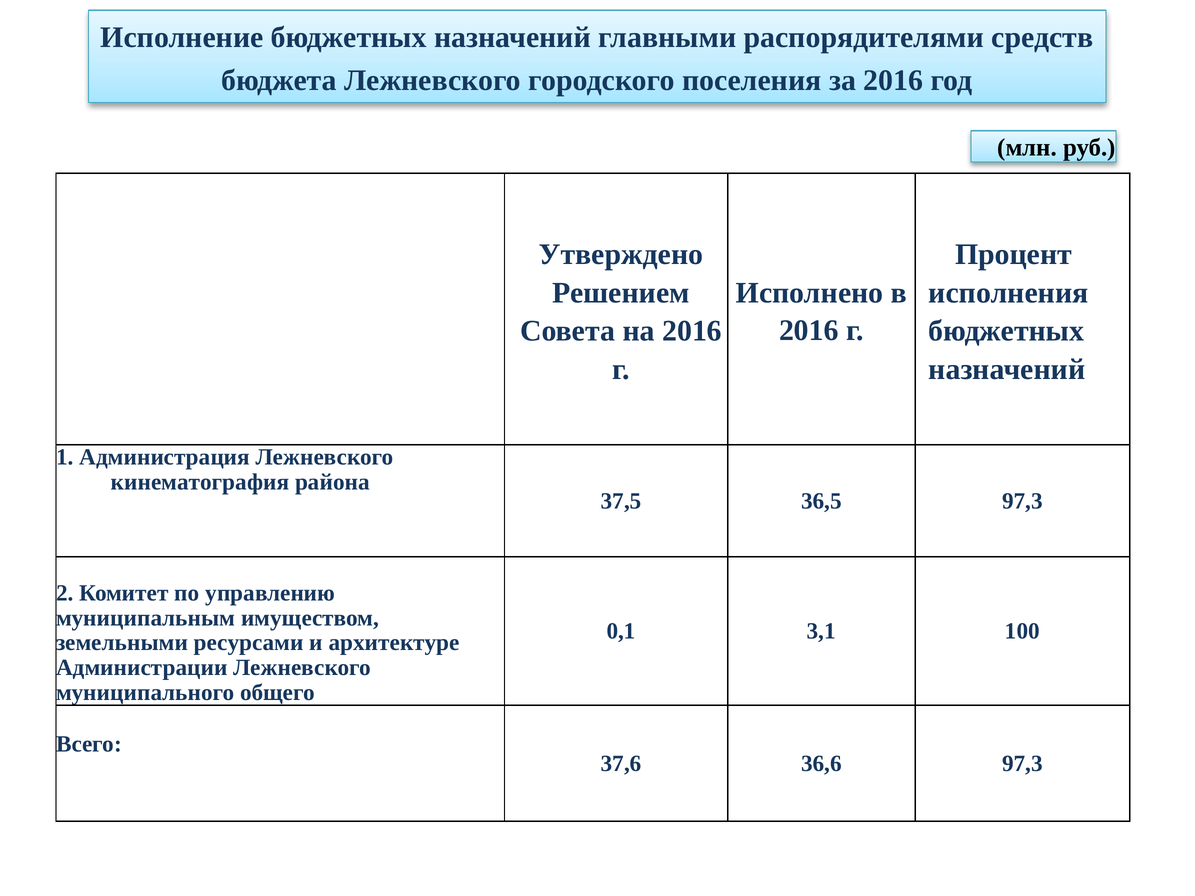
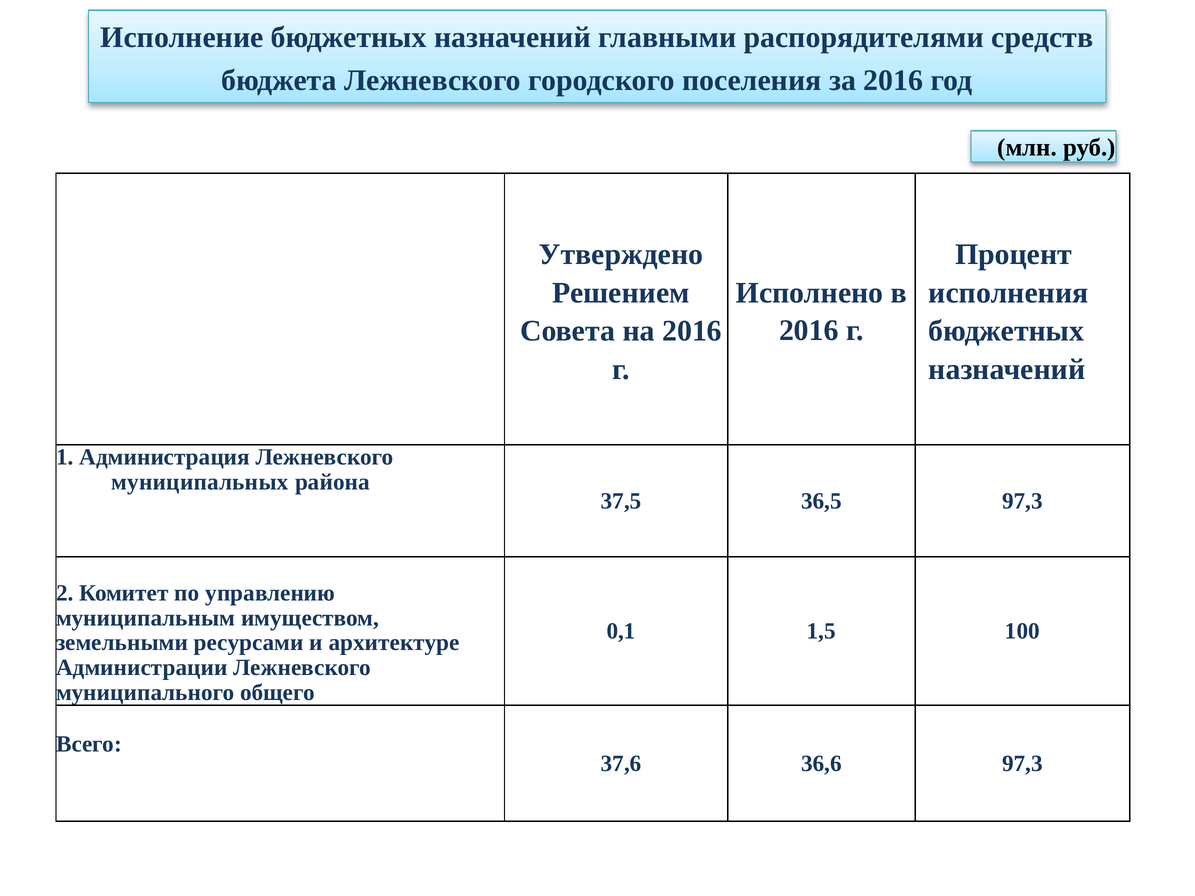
кинематография: кинематография -> муниципальных (200, 482)
3,1: 3,1 -> 1,5 (821, 631)
